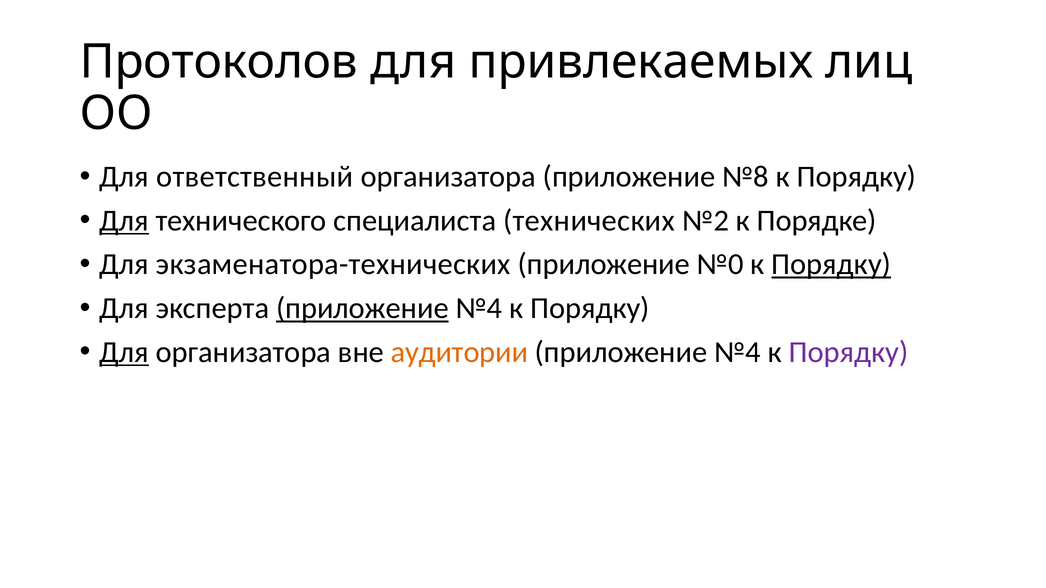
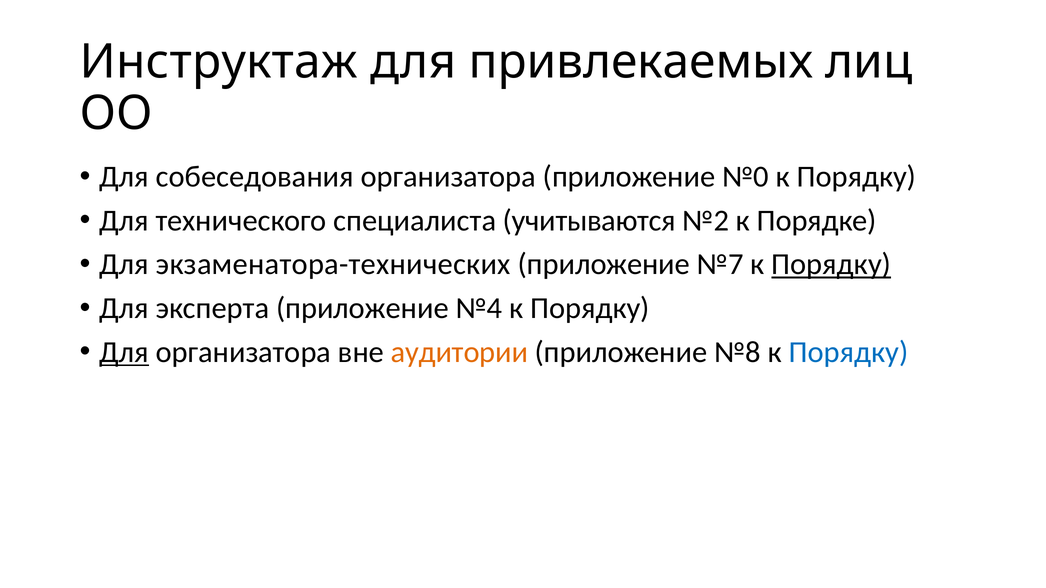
Протоколов: Протоколов -> Инструктаж (219, 62)
ответственный: ответственный -> собеседования (255, 177)
№8: №8 -> №0 (746, 177)
Для underline: present -> none (124, 221)
технических: технических -> учитываются (589, 221)
№0: №0 -> №7 (720, 265)
приложение underline: present -> none (362, 308)
№4: №4 -> №8 (737, 352)
Порядку colour: purple -> blue (848, 352)
